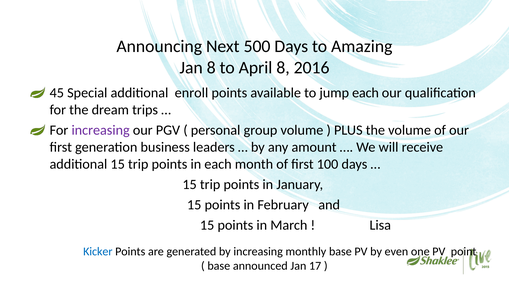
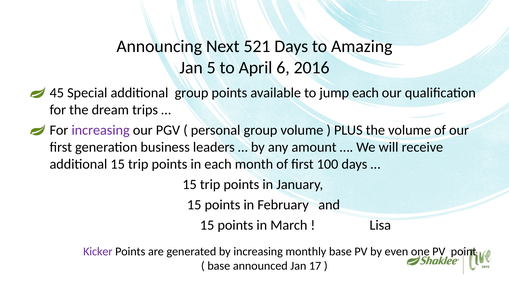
500: 500 -> 521 (257, 46)
Jan 8: 8 -> 5 (211, 68)
April 8: 8 -> 6 (283, 68)
additional enroll: enroll -> group (192, 93)
Kicker colour: blue -> purple (98, 252)
